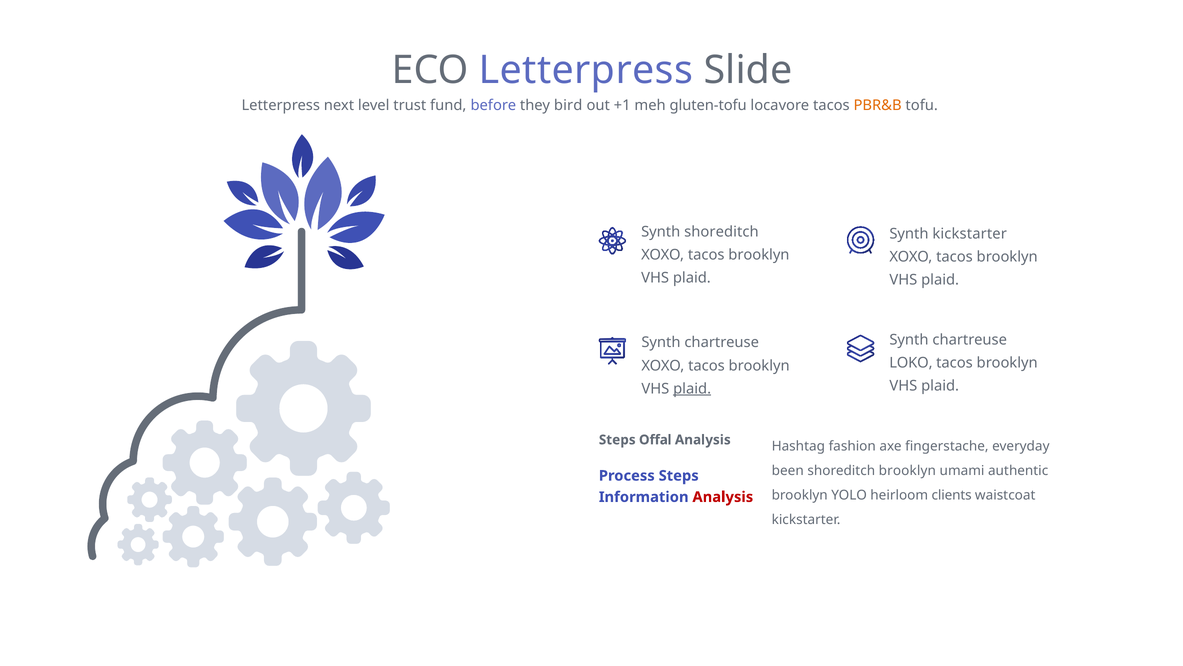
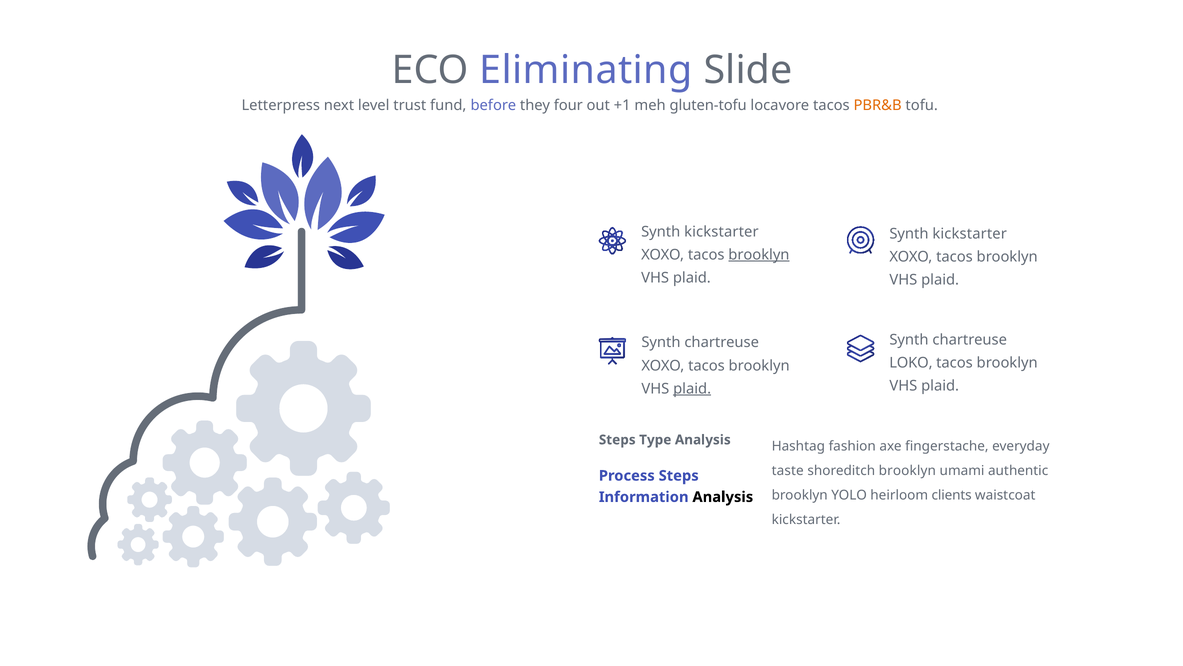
ECO Letterpress: Letterpress -> Eliminating (586, 70)
bird: bird -> four (568, 105)
shoreditch: shoreditch -> kickstarter (721, 232)
brooklyn underline: none -> present (759, 255)
Offal: Offal -> Type (655, 439)
been: been -> taste (788, 470)
Analysis colour: red -> black (723, 497)
